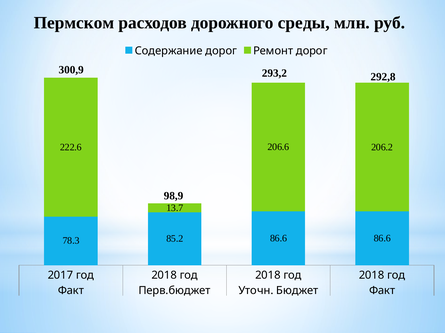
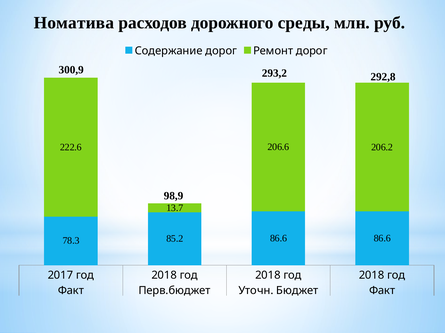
Пермском: Пермском -> Номатива (74, 23)
